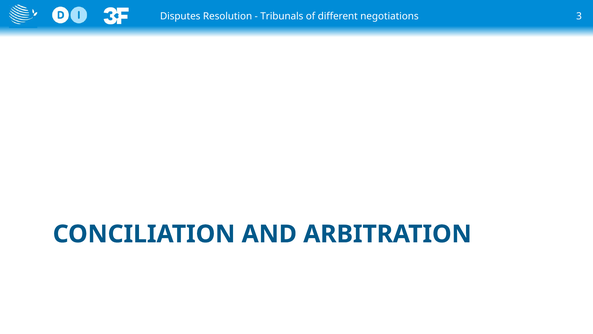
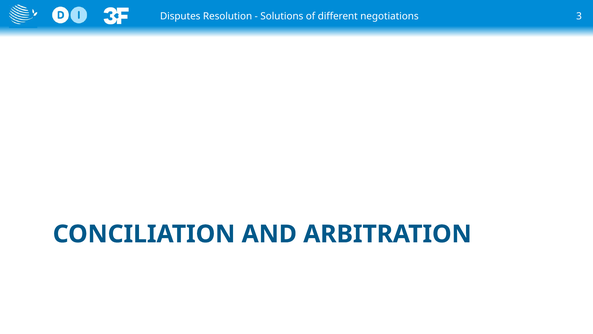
Tribunals: Tribunals -> Solutions (282, 16)
